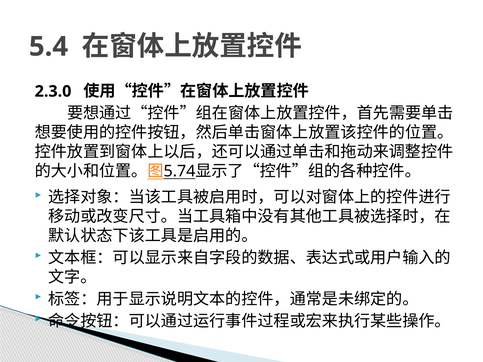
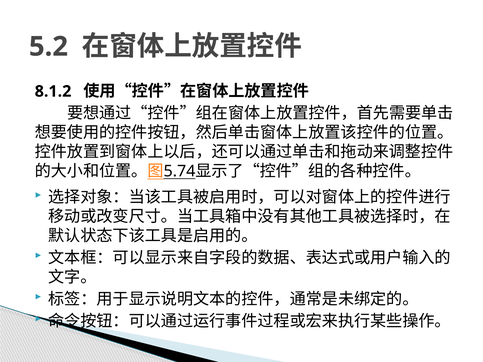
5.4: 5.4 -> 5.2 (48, 47)
2.3.0: 2.3.0 -> 8.1.2 (53, 91)
